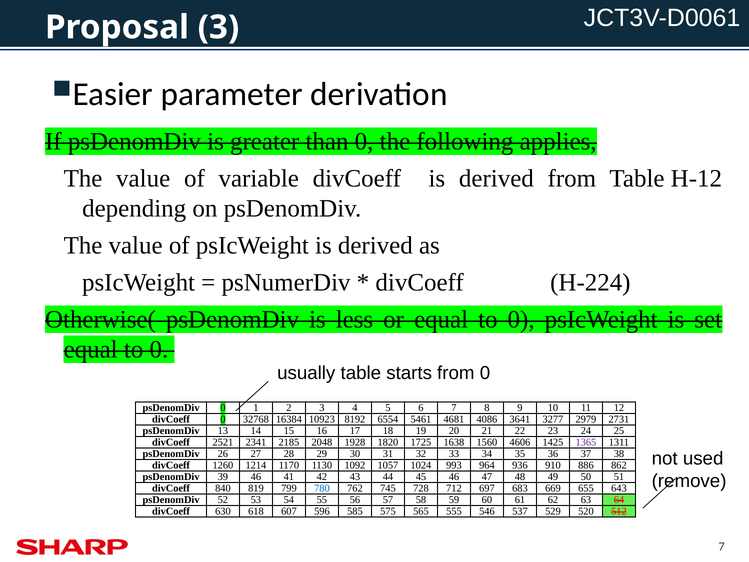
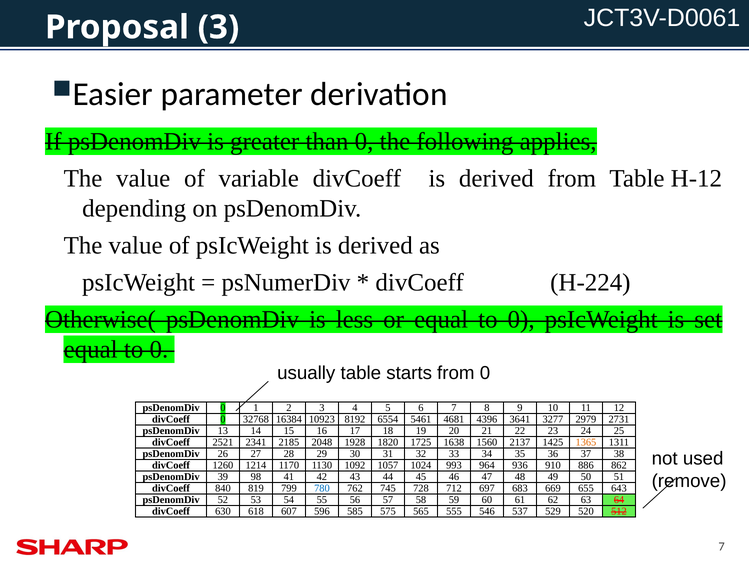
4086: 4086 -> 4396 (487, 419)
4606: 4606 -> 2137 (520, 442)
1365 colour: purple -> orange (586, 442)
39 46: 46 -> 98 (256, 477)
